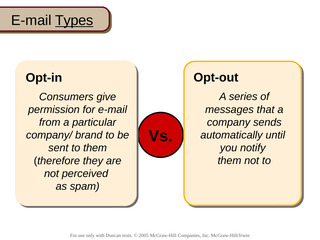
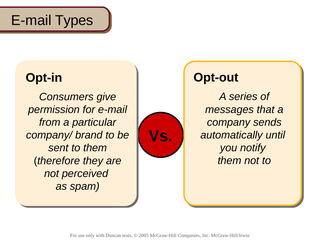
Types underline: present -> none (74, 20)
